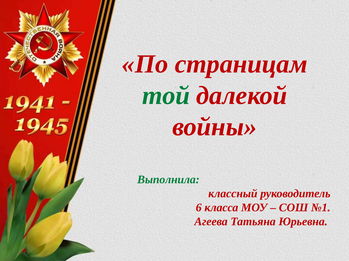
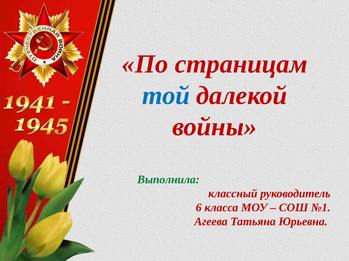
той colour: green -> blue (166, 96)
